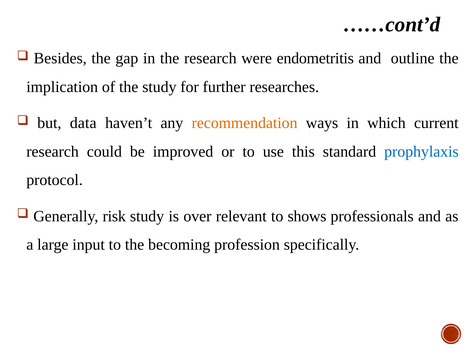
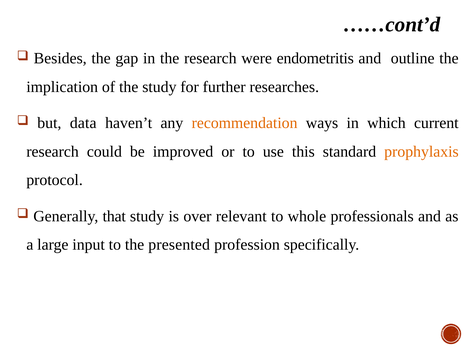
prophylaxis colour: blue -> orange (421, 151)
risk: risk -> that (114, 216)
shows: shows -> whole (307, 216)
becoming: becoming -> presented (179, 244)
